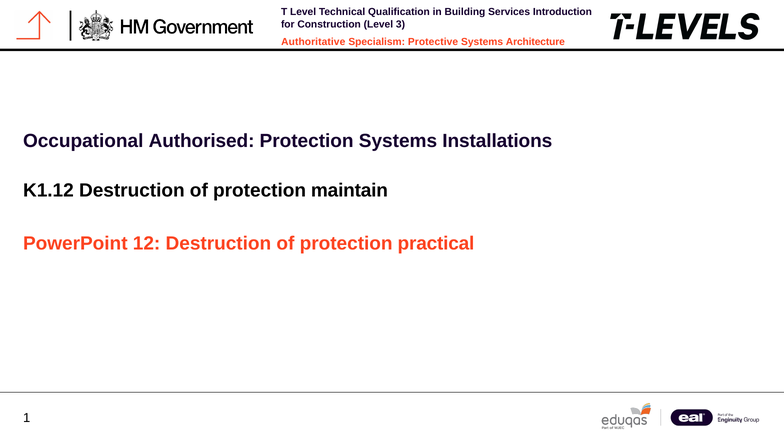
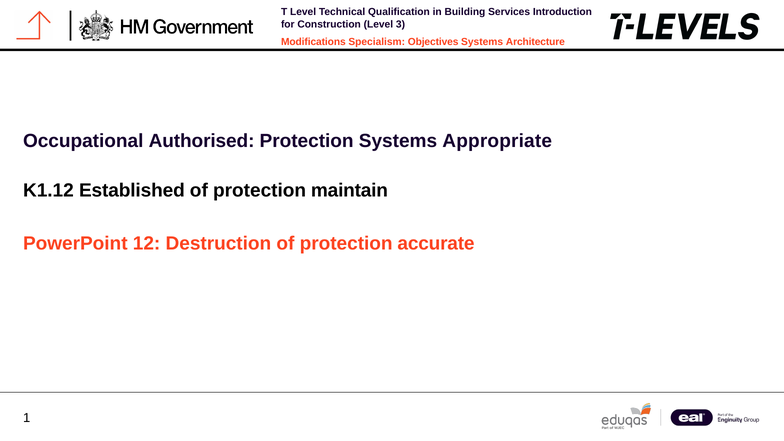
Authoritative: Authoritative -> Modifications (313, 42)
Protective: Protective -> Objectives (433, 42)
Installations: Installations -> Appropriate (497, 141)
K1.12 Destruction: Destruction -> Established (132, 190)
practical: practical -> accurate (436, 244)
